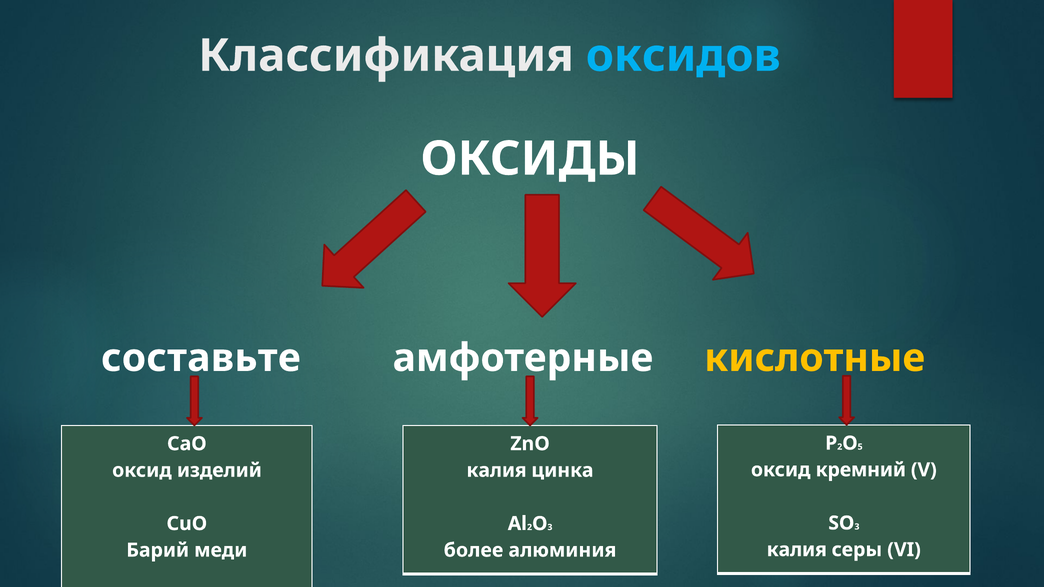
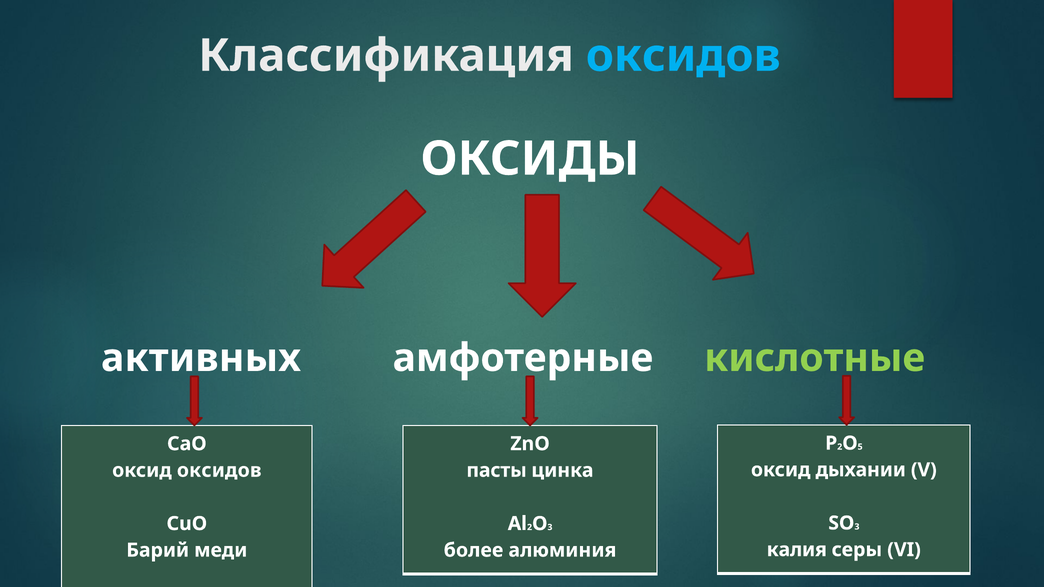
составьте: составьте -> активных (201, 358)
кислотные colour: yellow -> light green (815, 358)
кремний: кремний -> дыхании (861, 470)
оксид изделий: изделий -> оксидов (219, 471)
калия: калия -> пасты (497, 471)
